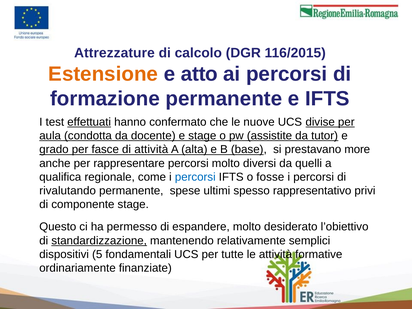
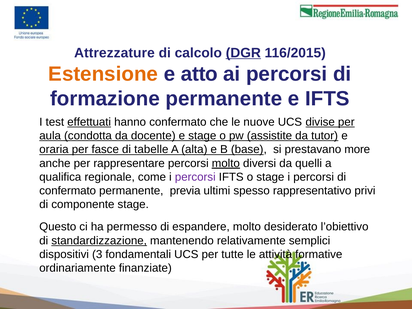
DGR underline: none -> present (243, 53)
grado: grado -> oraria (54, 150)
di attività: attività -> tabelle (151, 150)
molto underline: none -> present (226, 163)
percorsi colour: blue -> purple (195, 177)
o fosse: fosse -> stage (270, 177)
rivalutando: rivalutando -> confermato (68, 191)
spese: spese -> previa (185, 191)
5: 5 -> 3 (97, 254)
